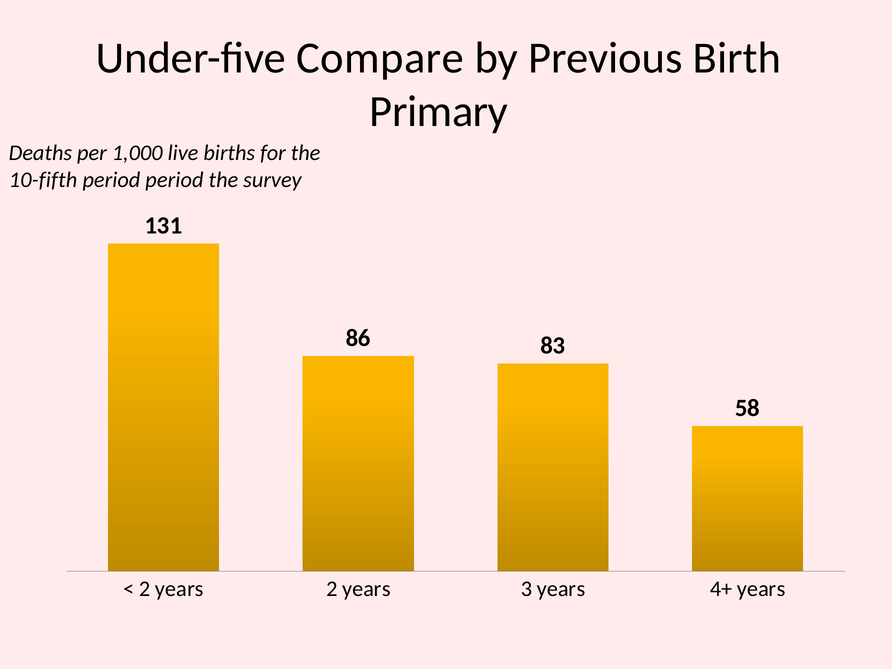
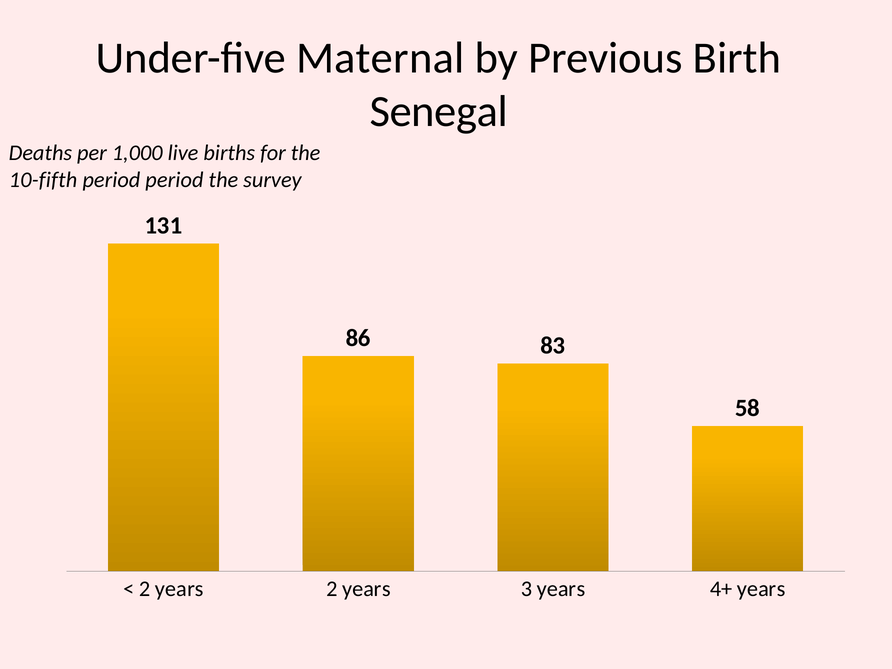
Compare: Compare -> Maternal (380, 58)
Primary: Primary -> Senegal (439, 112)
